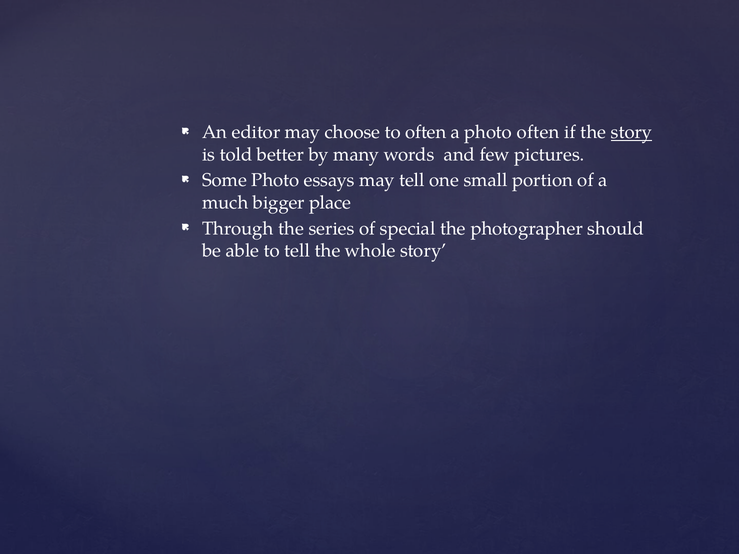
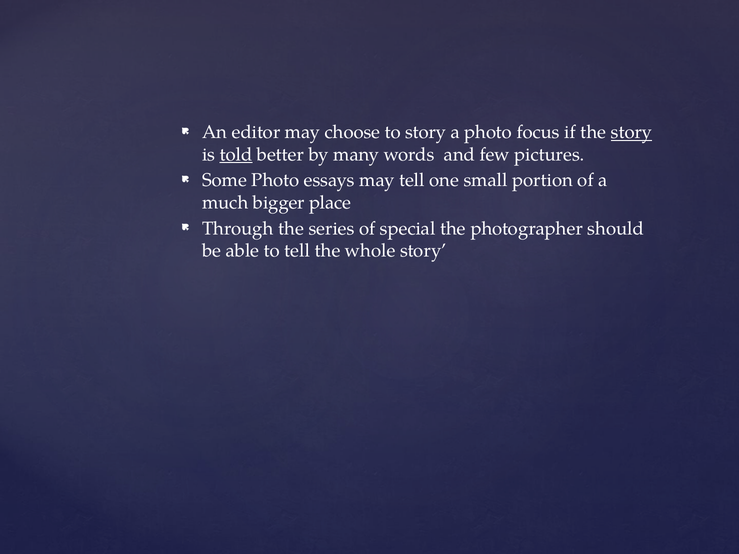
to often: often -> story (426, 132)
photo often: often -> focus (538, 132)
told underline: none -> present (236, 155)
